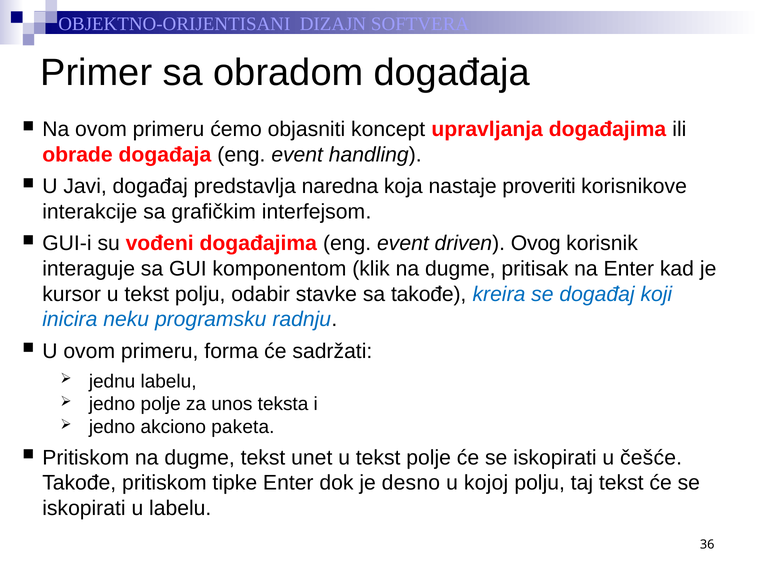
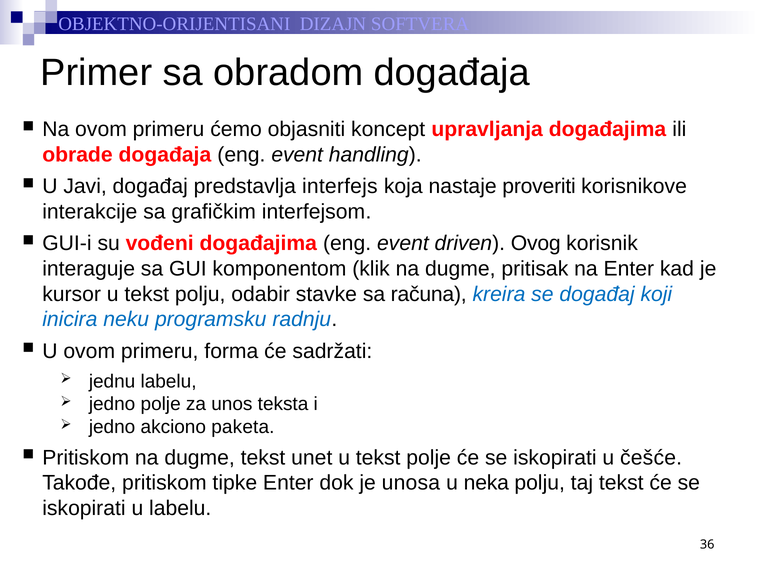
naredna: naredna -> interfejs (340, 186)
sa takođe: takođe -> računa (429, 294)
desno: desno -> unosa (411, 483)
kojoj: kojoj -> neka (486, 483)
